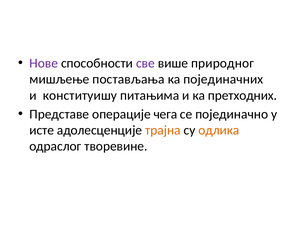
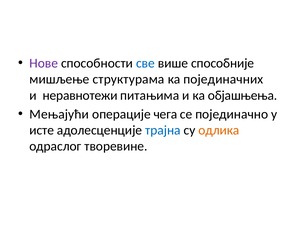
све colour: purple -> blue (145, 63)
природног: природног -> способније (223, 63)
постављања: постављања -> структурама (129, 79)
конституишу: конституишу -> неравнотежи (80, 96)
претходних: претходних -> објашњења (243, 96)
Представе: Представе -> Мењајући (59, 114)
трајна colour: orange -> blue (163, 130)
